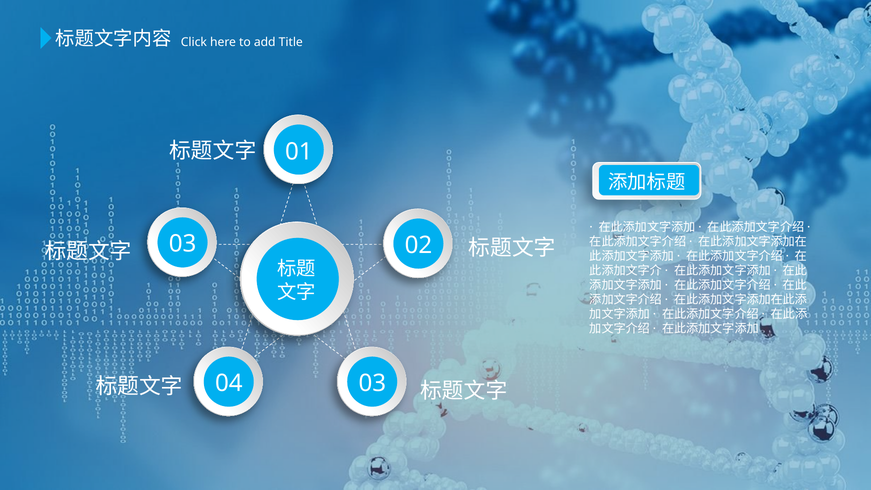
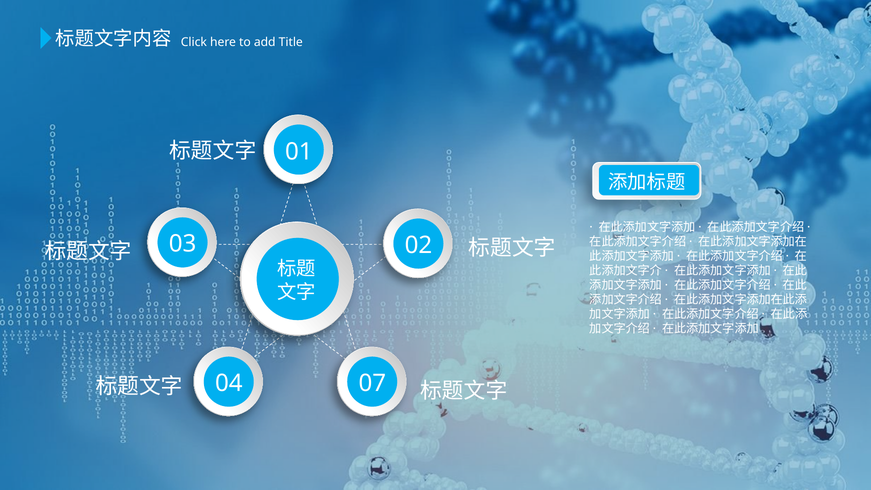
04 03: 03 -> 07 (372, 383)
